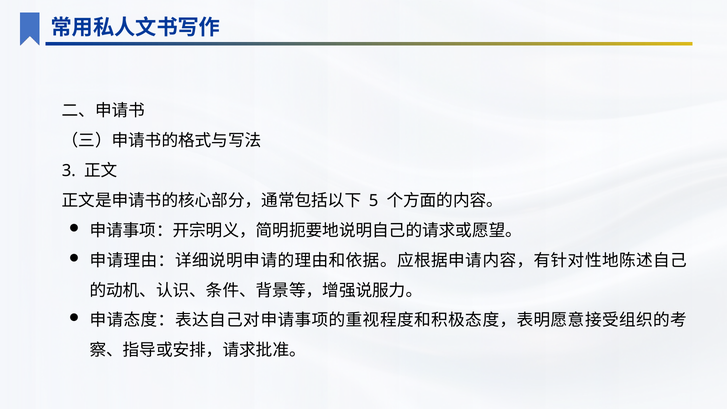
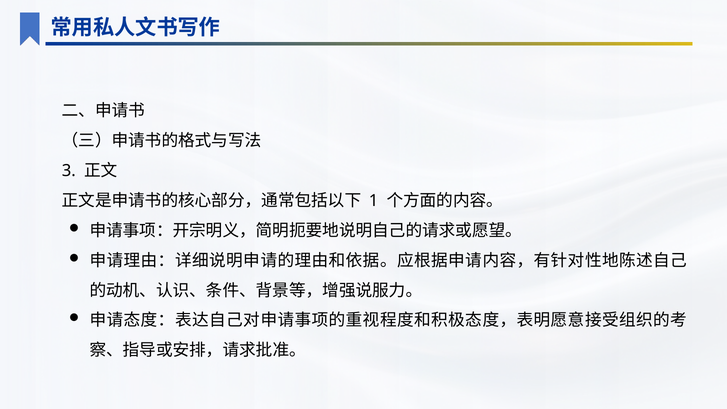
5: 5 -> 1 (374, 201)
